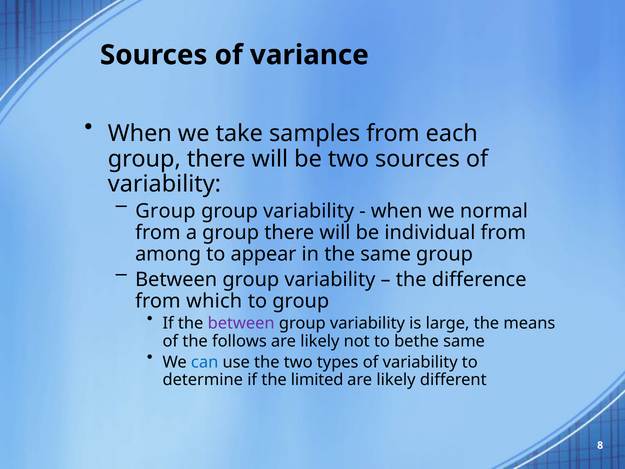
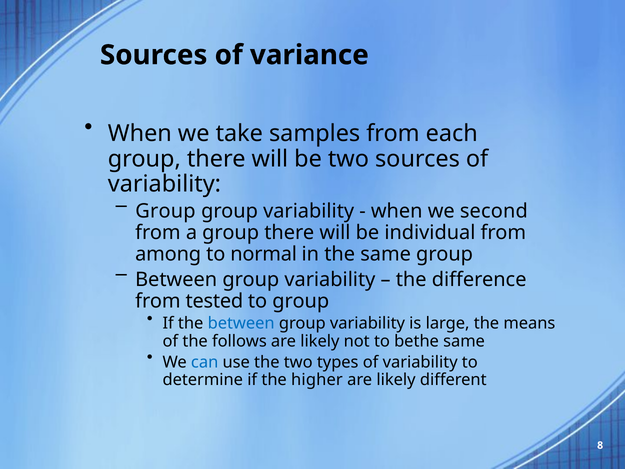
normal: normal -> second (494, 211)
appear: appear -> normal (264, 254)
which: which -> tested (214, 301)
between colour: purple -> blue (241, 323)
limited: limited -> higher (317, 380)
